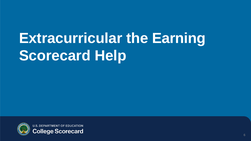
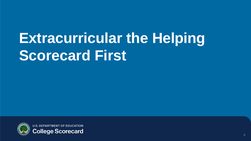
Earning: Earning -> Helping (179, 38)
Help: Help -> First (110, 56)
